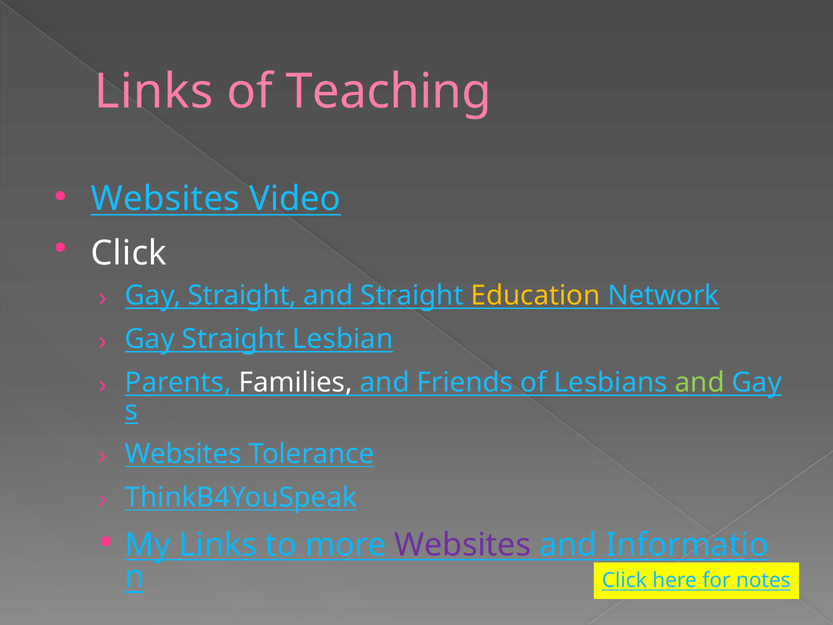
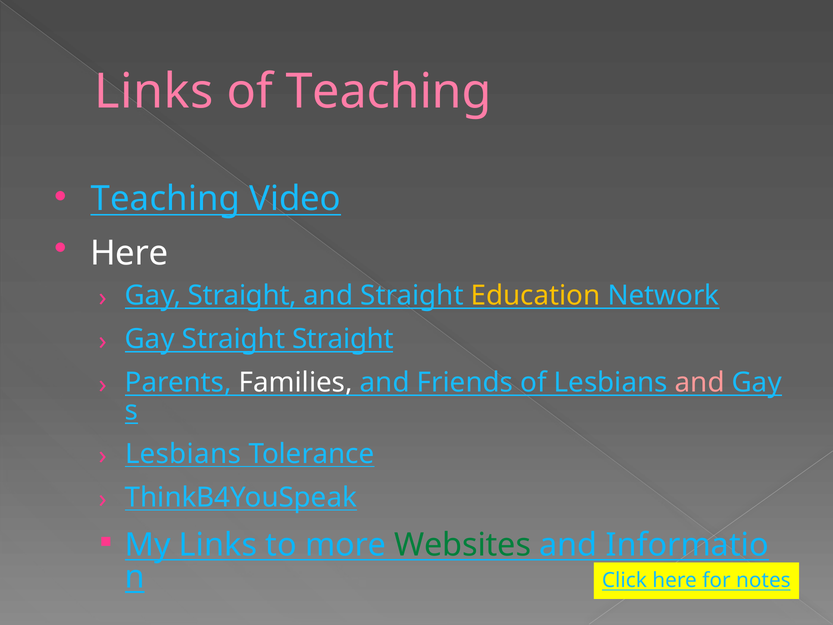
Websites: Websites -> Teaching (165, 199)
Click: Click -> Here (129, 253)
Straight Lesbian: Lesbian -> Straight (343, 339)
and colour: light green -> pink (700, 382)
Websites: Websites -> Lesbians (183, 454)
Websites colour: purple -> green (463, 545)
